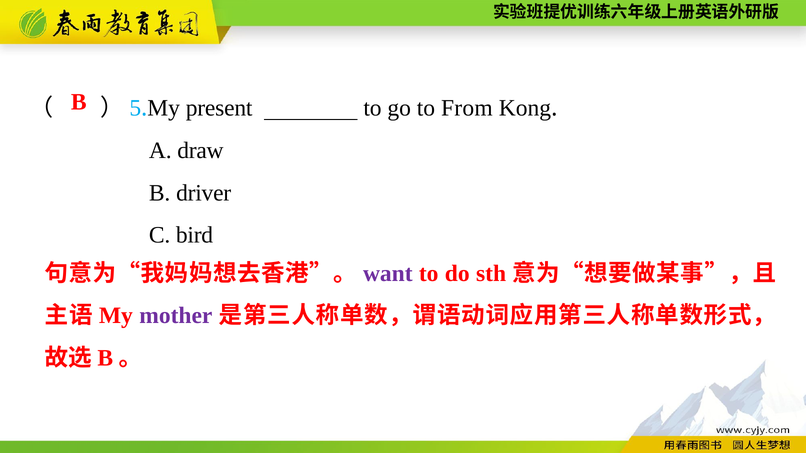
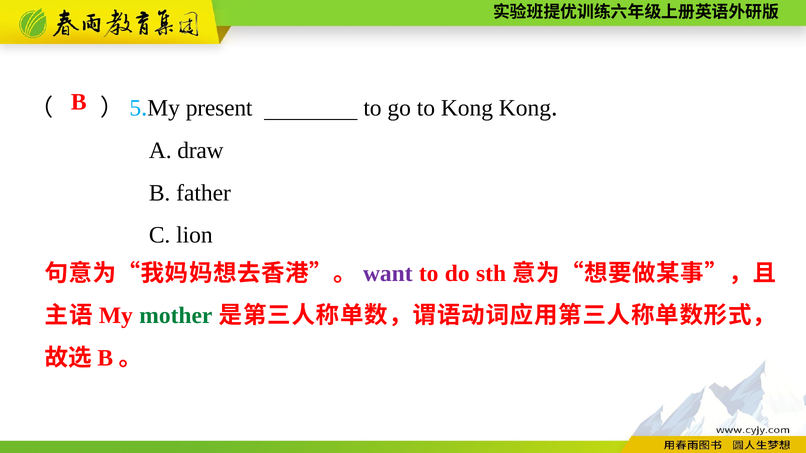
to From: From -> Kong (467, 108)
driver: driver -> father (204, 193)
bird: bird -> lion (194, 235)
mother colour: purple -> green (176, 316)
